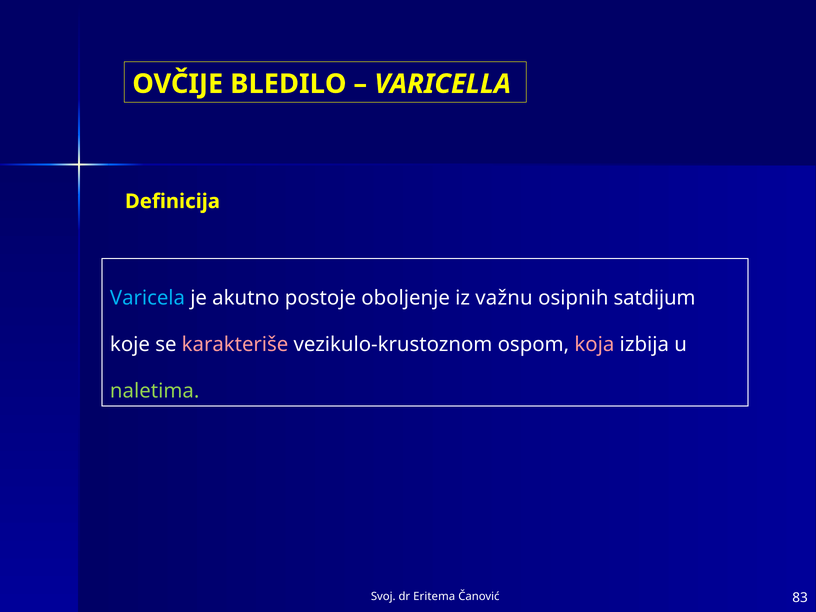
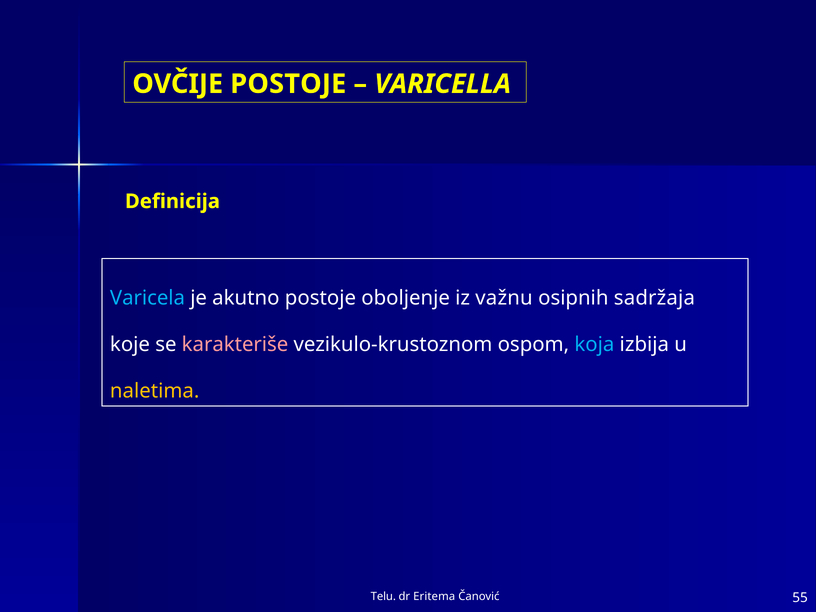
OVČIJE BLEDILO: BLEDILO -> POSTOJE (288, 84)
satdijum: satdijum -> sadržaja (654, 298)
koja colour: pink -> light blue (594, 345)
naletima colour: light green -> yellow (155, 391)
Svoj: Svoj -> Telu (383, 596)
83: 83 -> 55 (800, 598)
